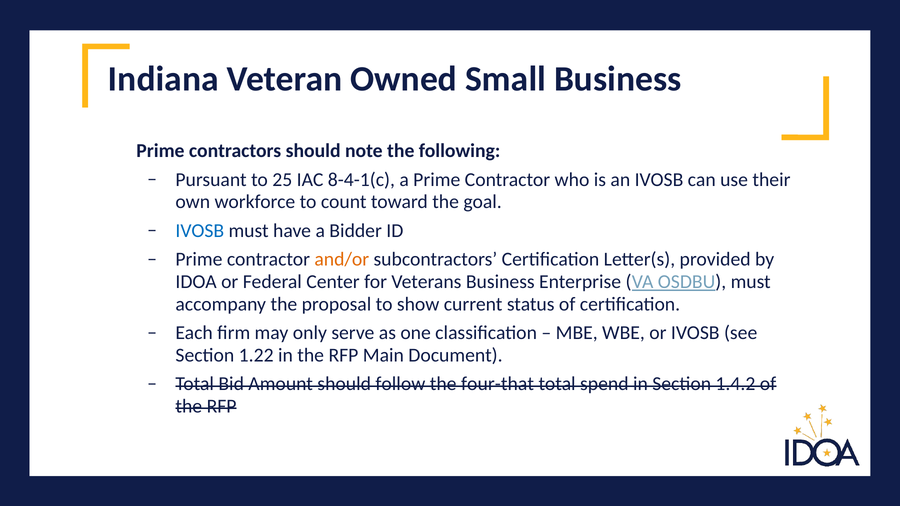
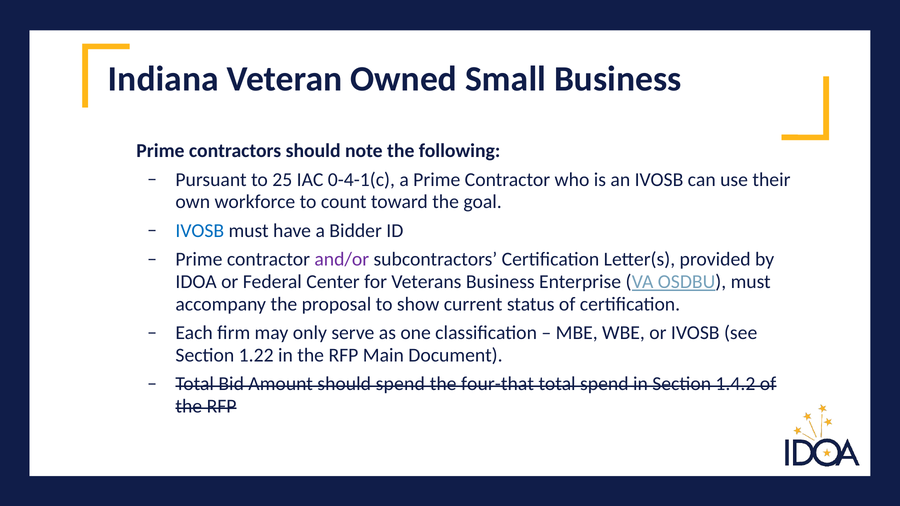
8-4-1(c: 8-4-1(c -> 0-4-1(c (361, 180)
and/or colour: orange -> purple (342, 259)
should follow: follow -> spend (400, 384)
